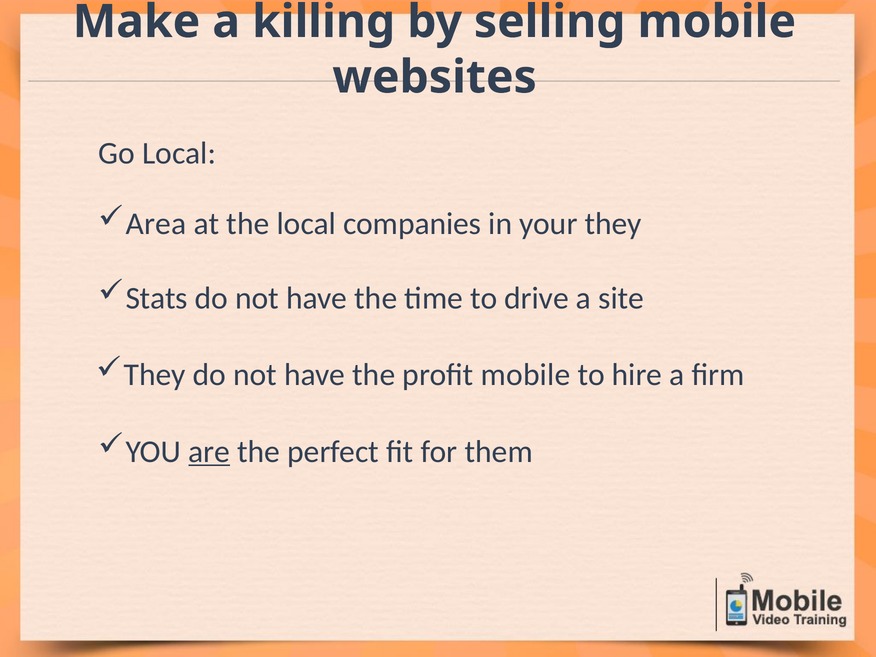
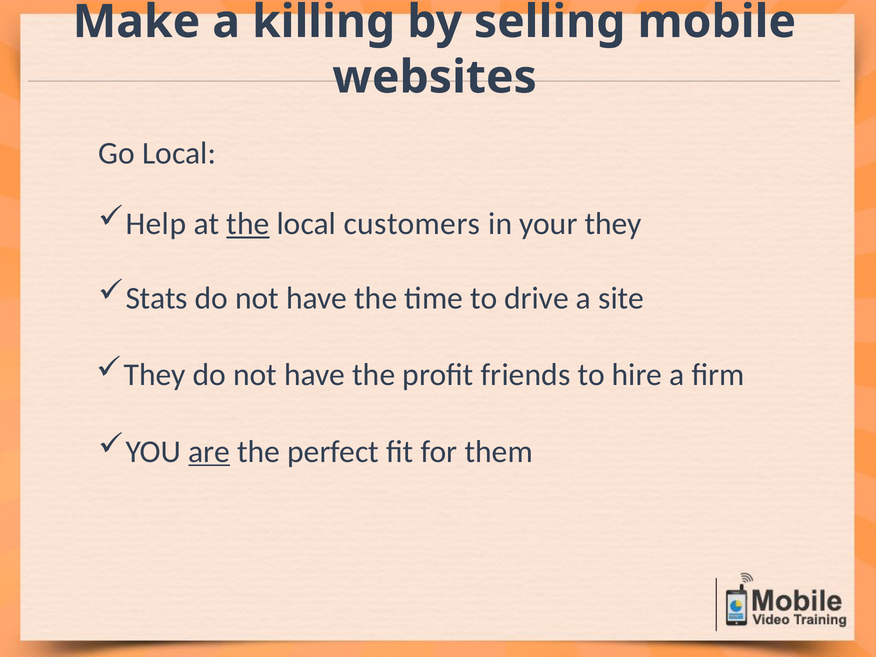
Area: Area -> Help (156, 224)
the underline: none -> present (248, 224)
companies: companies -> customers (412, 224)
profit mobile: mobile -> friends (526, 375)
